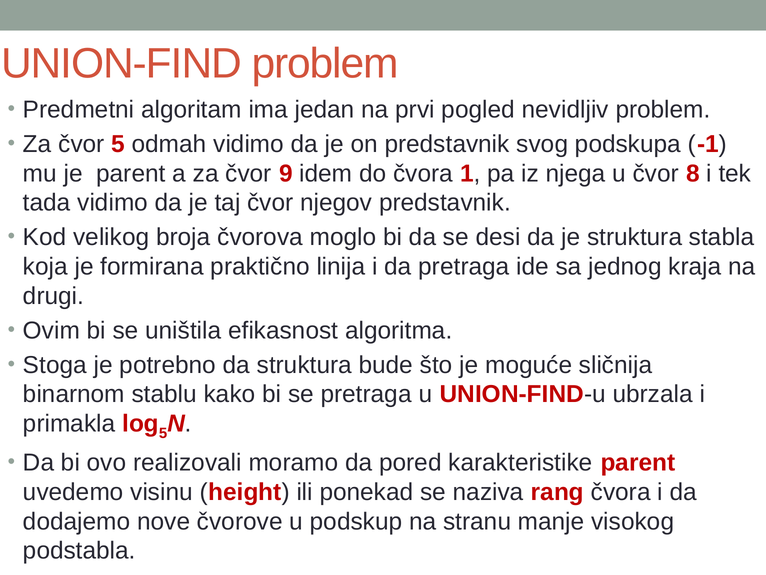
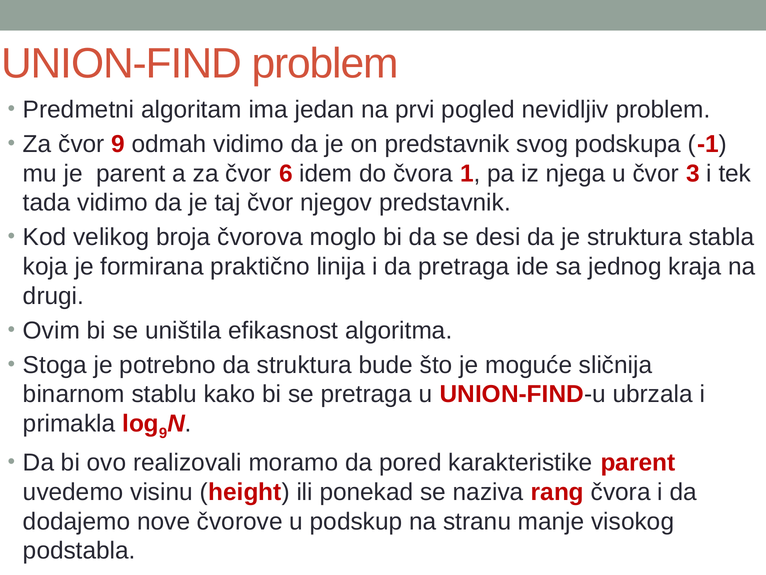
čvor 5: 5 -> 9 (118, 144)
9: 9 -> 6 (286, 173)
8: 8 -> 3 (693, 173)
5: 5 -> 9 (163, 433)
